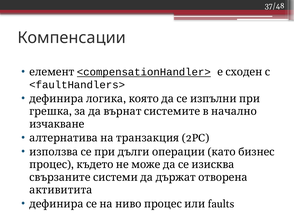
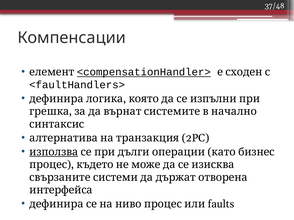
изчакване: изчакване -> синтаксис (57, 124)
използва underline: none -> present (54, 152)
активитита: активитита -> интерфейса (61, 191)
